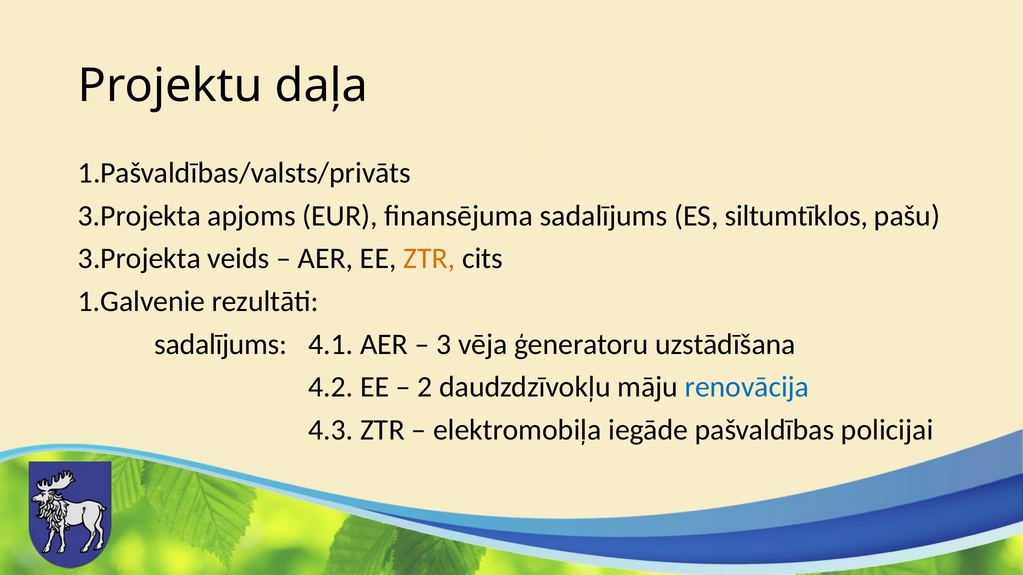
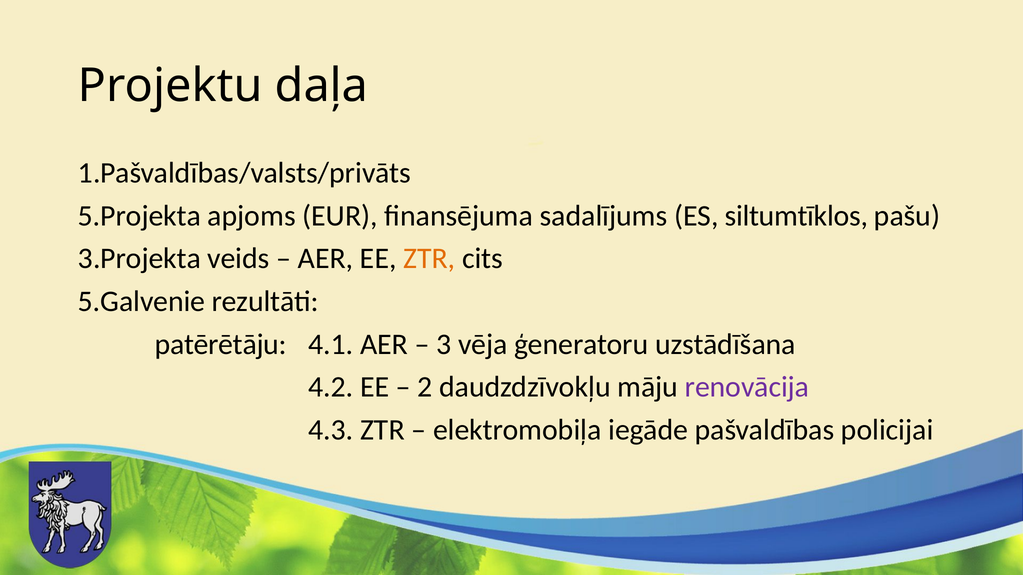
3.Projekta: 3.Projekta -> 5.Projekta (139, 216)
1.Galvenie: 1.Galvenie -> 5.Galvenie (142, 302)
sadalījums: sadalījums -> patērētāju (221, 345)
renovācija colour: blue -> purple (747, 387)
